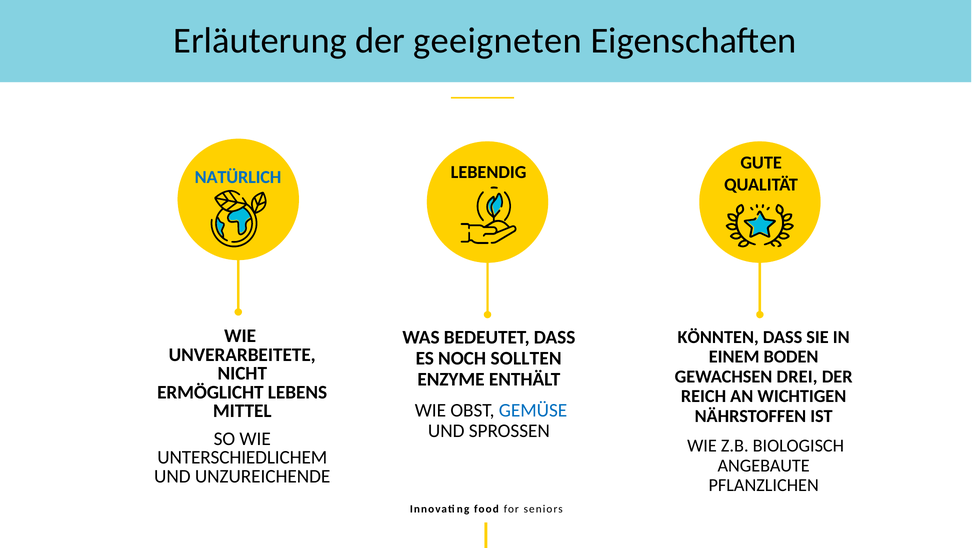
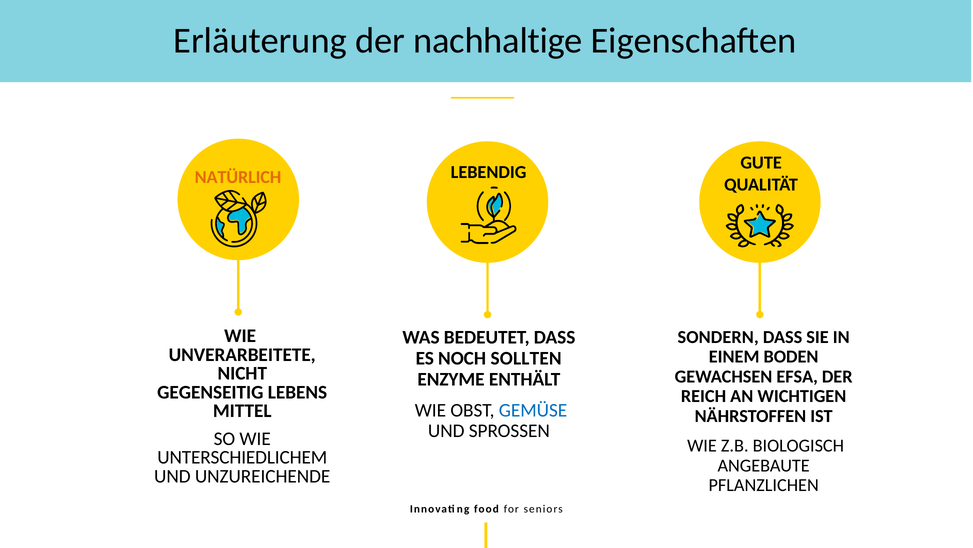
geeigneten: geeigneten -> nachhaltige (498, 41)
NATÜRLICH colour: blue -> orange (238, 177)
KÖNNTEN: KÖNNTEN -> SONDERN (718, 337)
DREI: DREI -> EFSA (797, 376)
ERMÖGLICHT: ERMÖGLICHT -> GEGENSEITIG (210, 392)
